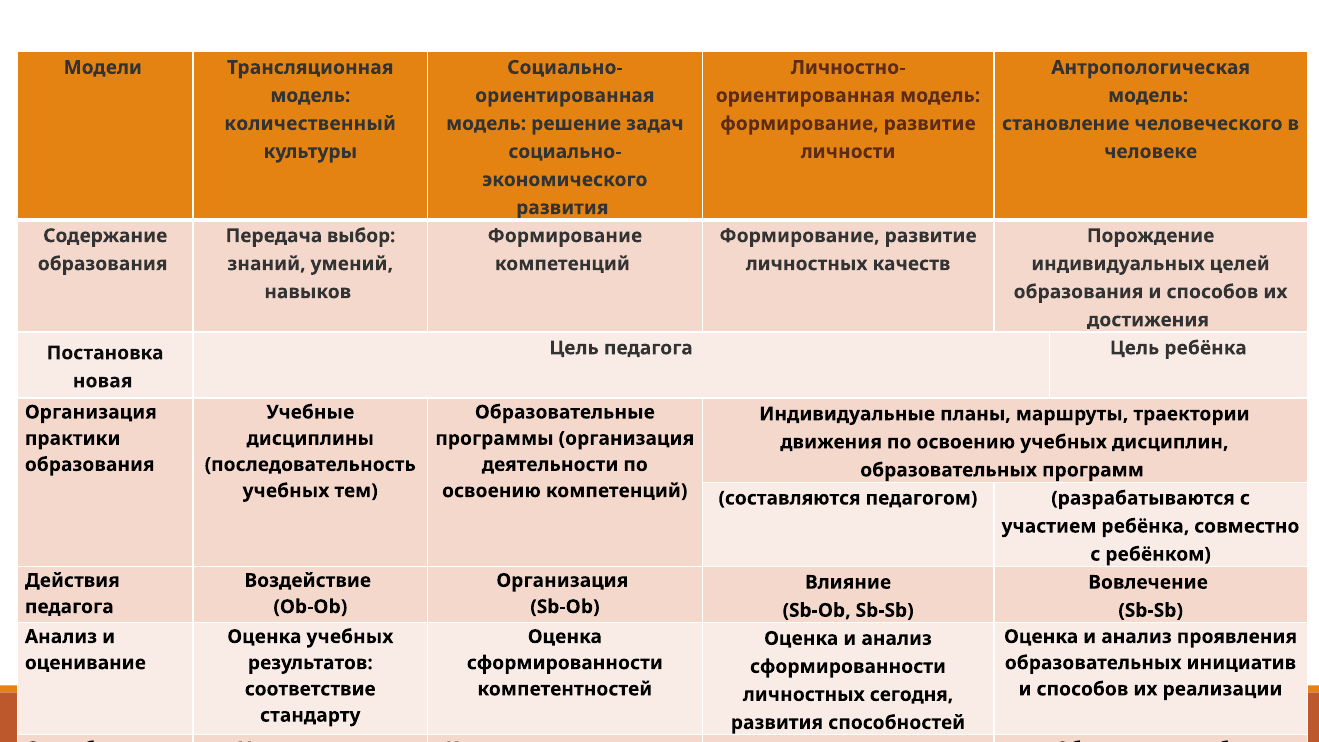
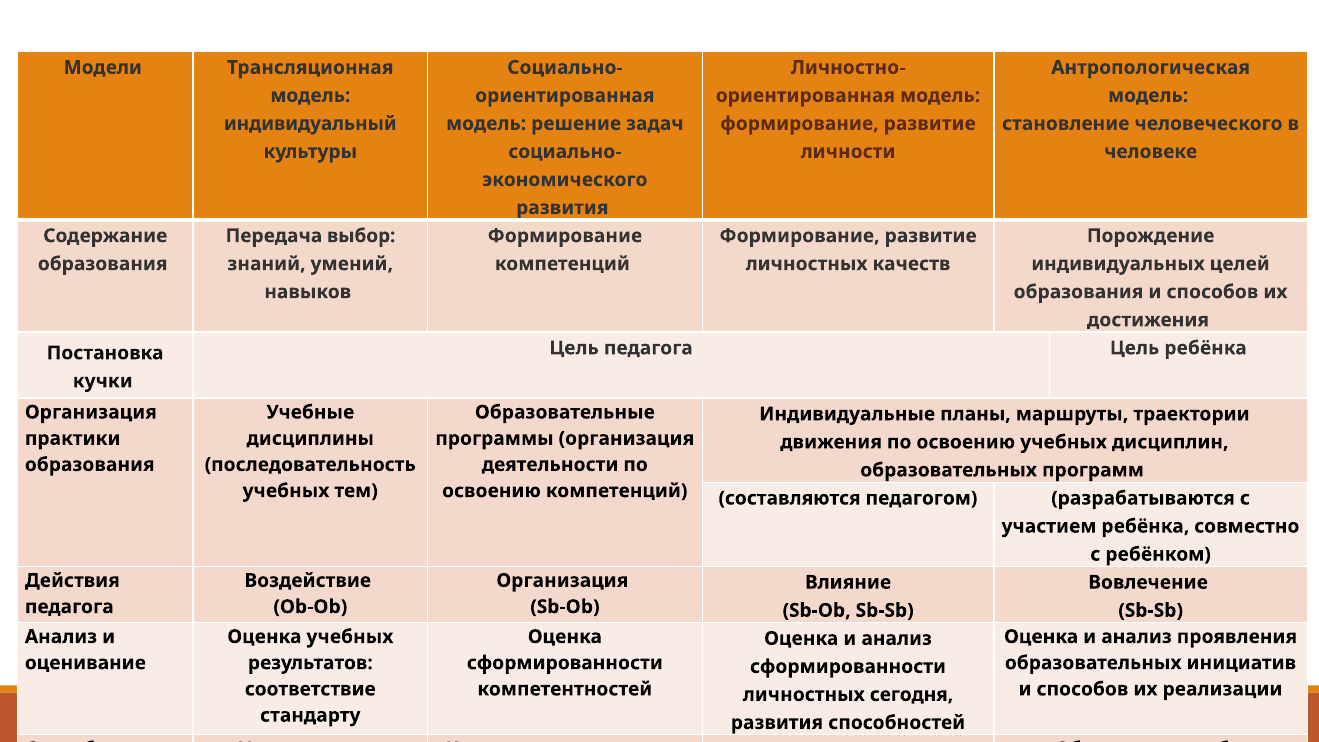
количественный: количественный -> индивидуальный (310, 124)
новая: новая -> кучки (103, 381)
